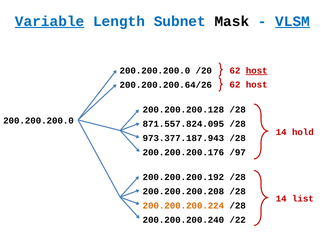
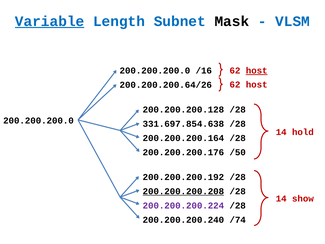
VLSM underline: present -> none (293, 21)
/20: /20 -> /16 (204, 71)
871.557.824.095: 871.557.824.095 -> 331.697.854.638 (183, 124)
973.377.187.943: 973.377.187.943 -> 200.200.200.164 (183, 138)
/97: /97 -> /50 (238, 152)
200.200.200.208 underline: none -> present (183, 191)
list: list -> show (303, 198)
200.200.200.224 colour: orange -> purple (183, 205)
/22: /22 -> /74 (238, 220)
